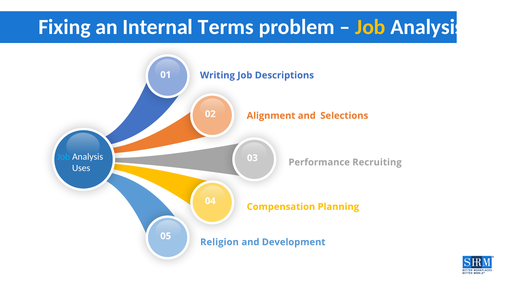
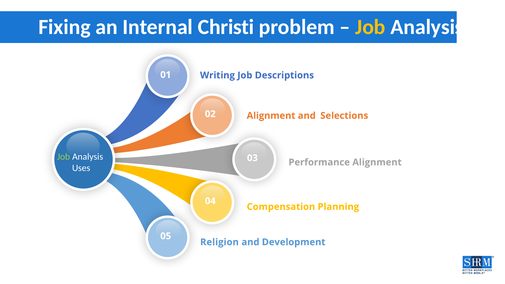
Terms: Terms -> Christi (226, 27)
Job colour: light blue -> light green (64, 157)
Performance Recruiting: Recruiting -> Alignment (377, 162)
